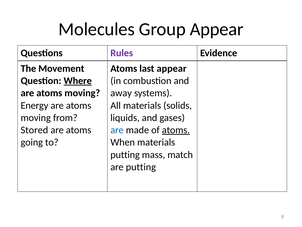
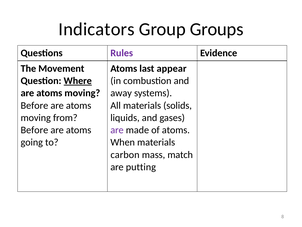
Molecules: Molecules -> Indicators (96, 29)
Group Appear: Appear -> Groups (217, 29)
Energy: Energy -> Before (34, 105)
Stored: Stored -> Before (34, 130)
are colour: blue -> purple (117, 130)
atoms underline: present -> none (176, 130)
putting: putting -> carbon (125, 154)
